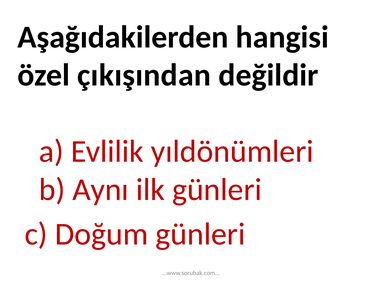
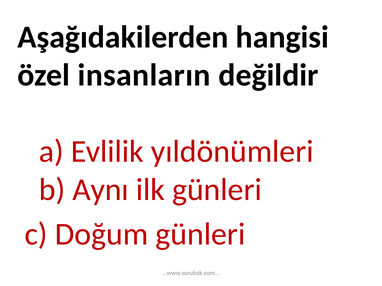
çıkışından: çıkışından -> insanların (144, 75)
